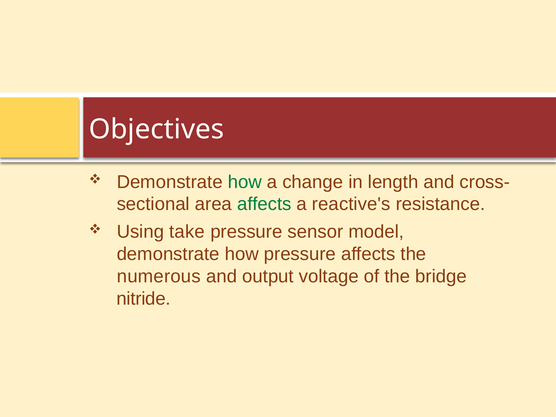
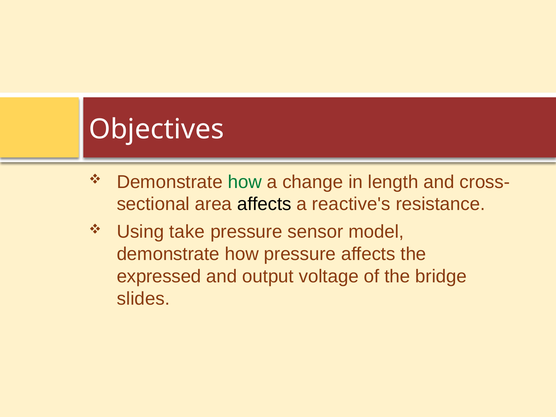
affects colour: green -> black (264, 204)
numerous: numerous -> expressed (159, 276)
nitride: nitride -> slides (143, 299)
